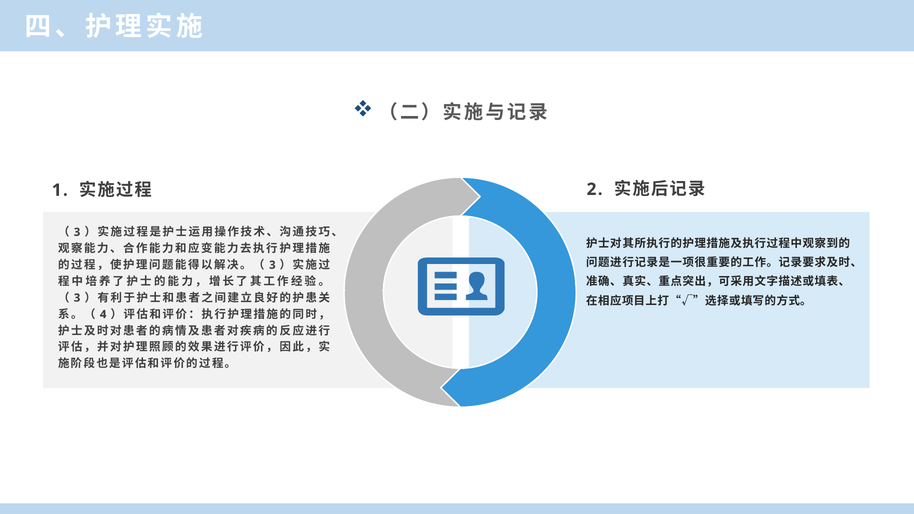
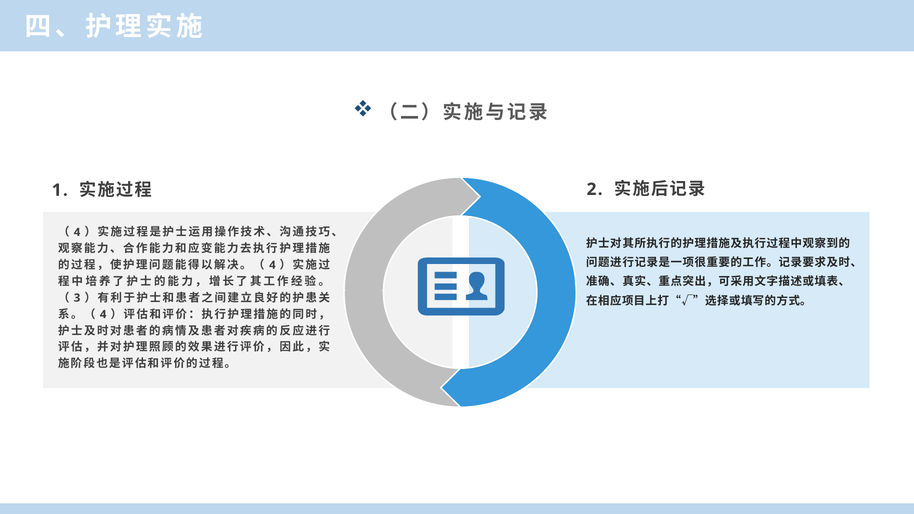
3: 3 -> 4 (77, 232)
3: 3 -> 4 (272, 265)
